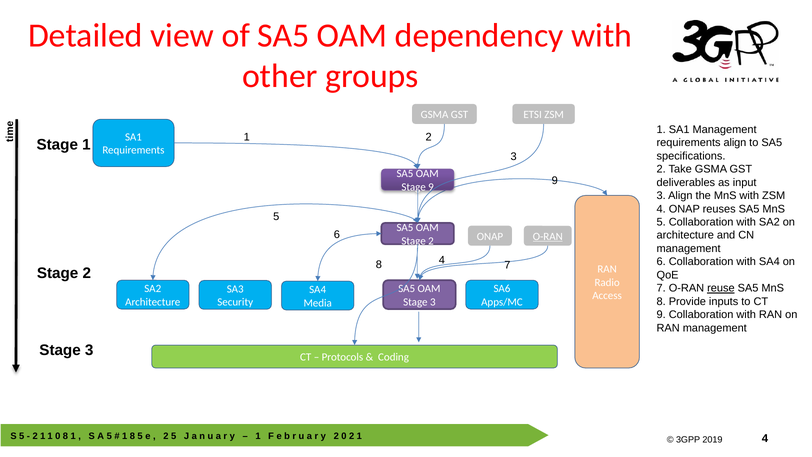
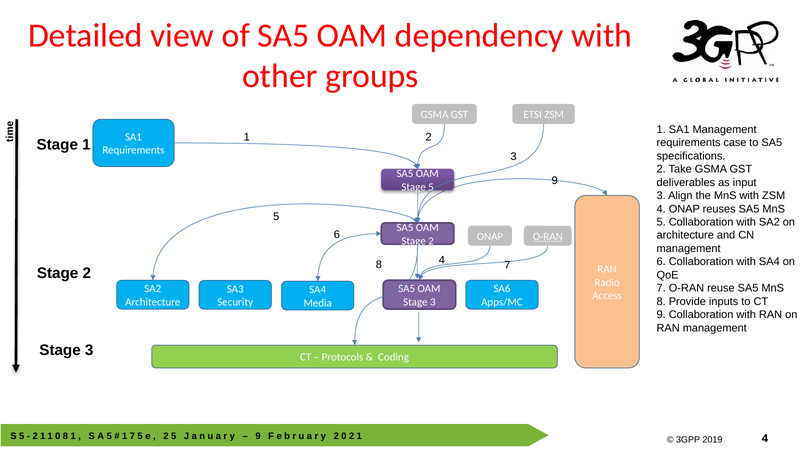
requirements align: align -> case (735, 143)
Stage 9: 9 -> 5 (431, 187)
reuse underline: present -> none (721, 288)
1 8: 8 -> 7 (132, 436)
1: 1 -> 9 (258, 436)
